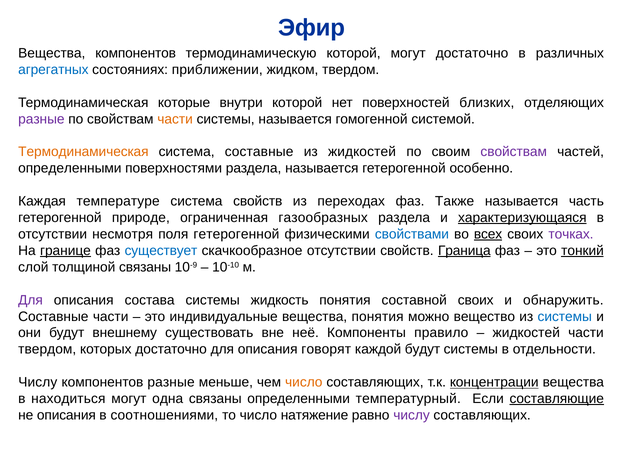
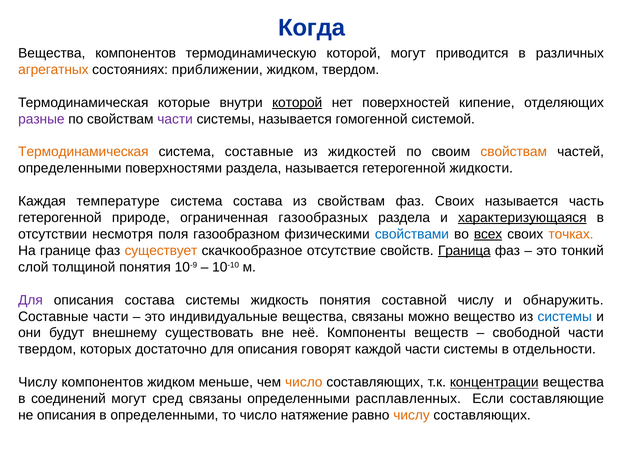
Эфир: Эфир -> Когда (312, 28)
могут достаточно: достаточно -> приводится (472, 53)
агрегатных colour: blue -> orange (53, 70)
которой underline: none -> present (297, 103)
близких: близких -> кипение (487, 103)
части colour: orange -> purple (175, 119)
свойствам colour: purple -> orange (514, 152)
особенно: особенно -> жидкости (481, 169)
система свойств: свойств -> состава (258, 202)
из переходах: переходах -> свойствам (351, 202)
фаз Также: Также -> Своих (455, 202)
поля гетерогенной: гетерогенной -> газообразном (237, 234)
точках colour: purple -> orange (571, 234)
границе underline: present -> none (65, 251)
существует colour: blue -> orange (161, 251)
скачкообразное отсутствии: отсутствии -> отсутствие (341, 251)
тонкий underline: present -> none (583, 251)
толщиной связаны: связаны -> понятия (145, 267)
составной своих: своих -> числу (476, 300)
вещества понятия: понятия -> связаны (378, 317)
правило: правило -> веществ (441, 333)
жидкостей: жидкостей -> свободной (526, 333)
каждой будут: будут -> части (423, 350)
компонентов разные: разные -> жидком (171, 383)
находиться: находиться -> соединений (68, 399)
одна: одна -> сред (168, 399)
температурный: температурный -> расплавленных (408, 399)
составляющие underline: present -> none (557, 399)
в соотношениями: соотношениями -> определенными (164, 416)
числу colour: purple -> orange (412, 416)
